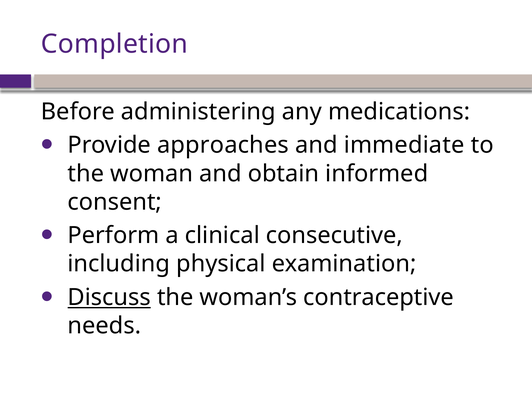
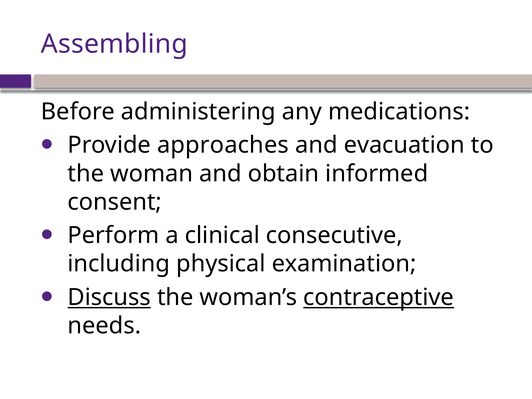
Completion: Completion -> Assembling (114, 44)
immediate: immediate -> evacuation (404, 145)
contraceptive underline: none -> present (379, 297)
